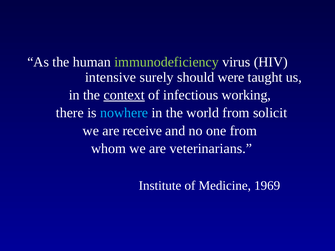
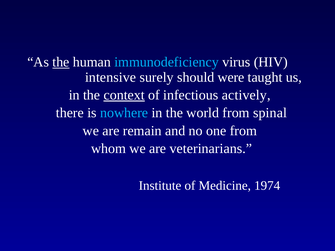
the underline: none -> present (61, 62)
immunodeficiency colour: light green -> light blue (167, 62)
working: working -> actively (246, 95)
solicit: solicit -> spinal (270, 113)
receive: receive -> remain (142, 131)
1969: 1969 -> 1974 (267, 186)
